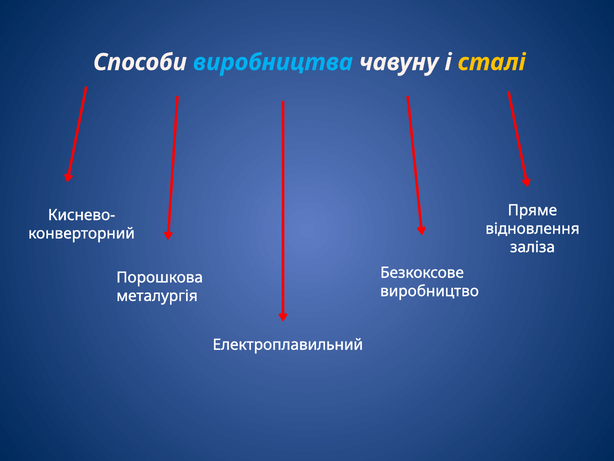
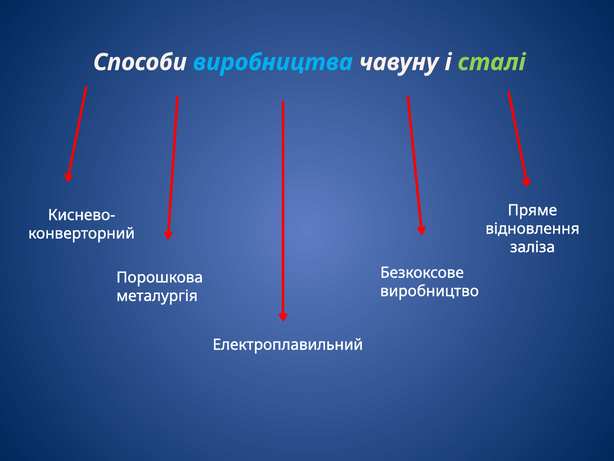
сталі colour: yellow -> light green (492, 62)
